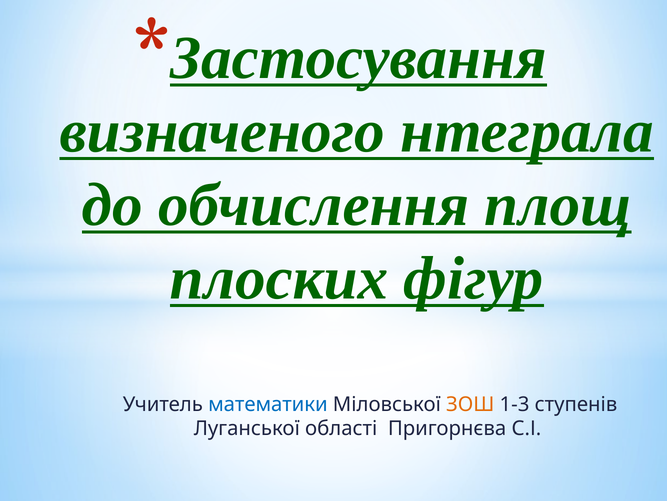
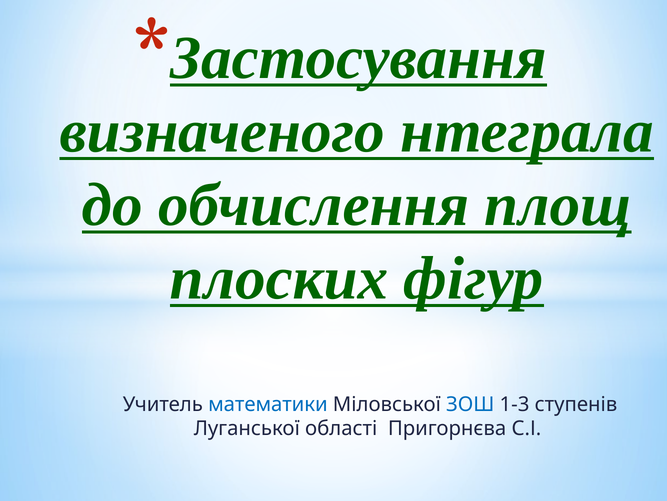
ЗОШ colour: orange -> blue (470, 404)
